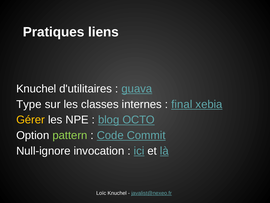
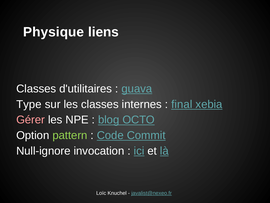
Pratiques: Pratiques -> Physique (54, 32)
Knuchel: Knuchel -> Classes (36, 89)
Gérer colour: yellow -> pink (31, 120)
